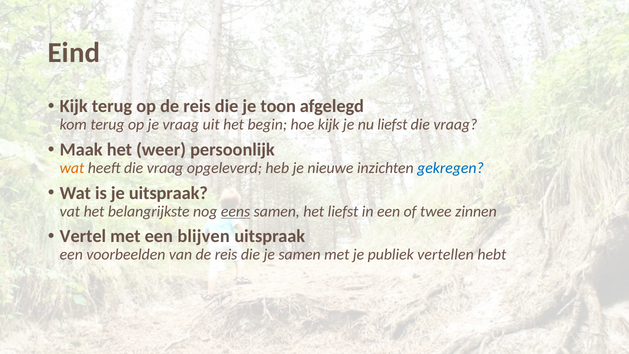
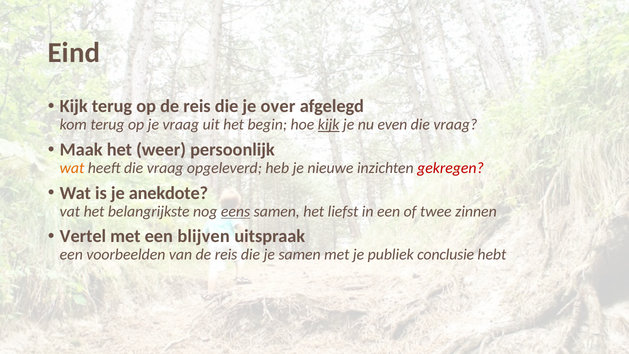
toon: toon -> over (278, 106)
kijk underline: none -> present (329, 125)
nu liefst: liefst -> even (392, 125)
gekregen colour: blue -> red (451, 168)
je uitspraak: uitspraak -> anekdote (168, 193)
vertellen: vertellen -> conclusie (446, 255)
